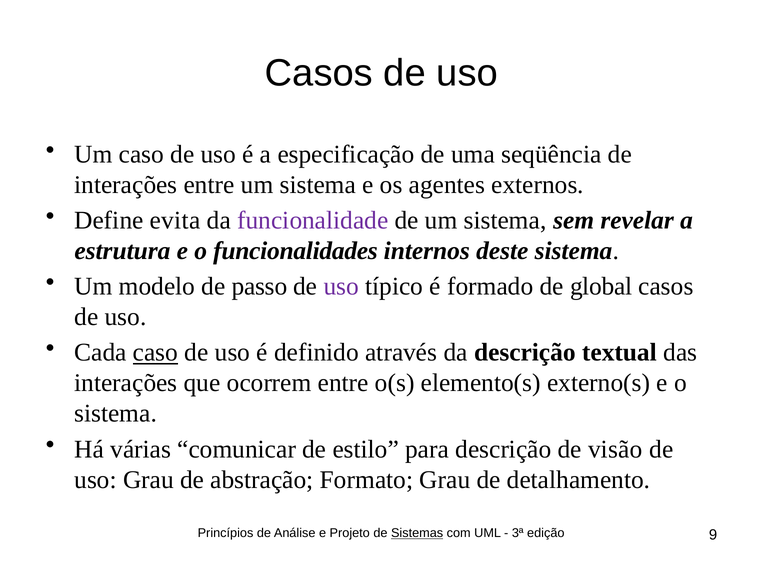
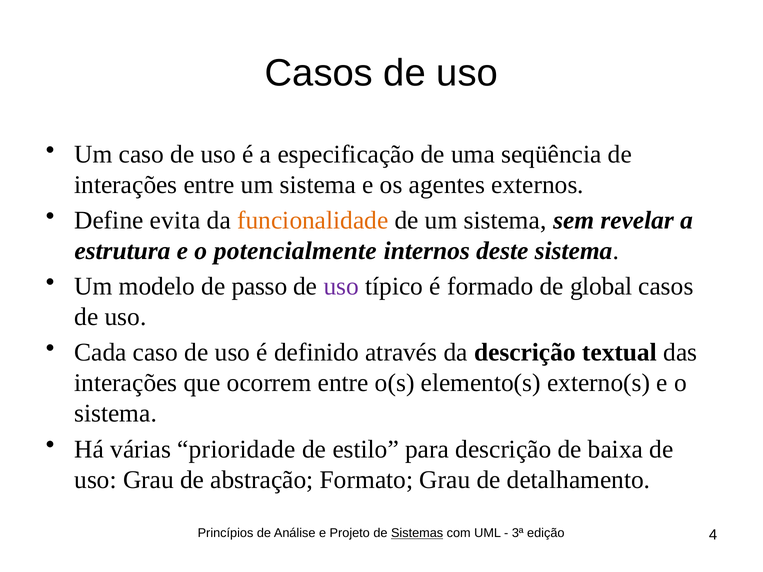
funcionalidade colour: purple -> orange (313, 221)
funcionalidades: funcionalidades -> potencialmente (295, 251)
caso underline: present -> none (156, 353)
comunicar: comunicar -> prioridade (237, 449)
visão: visão -> baixa (615, 449)
9: 9 -> 4 (713, 535)
